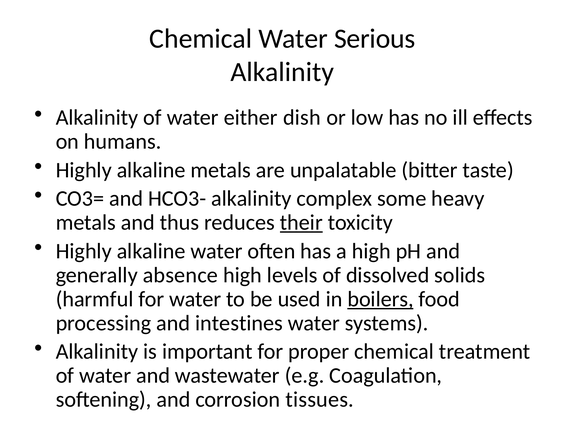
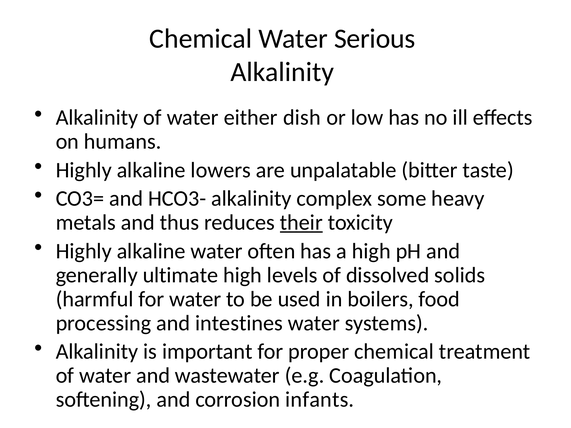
alkaline metals: metals -> lowers (221, 170)
absence: absence -> ultimate (180, 275)
boilers underline: present -> none (380, 299)
tissues: tissues -> infants (320, 400)
